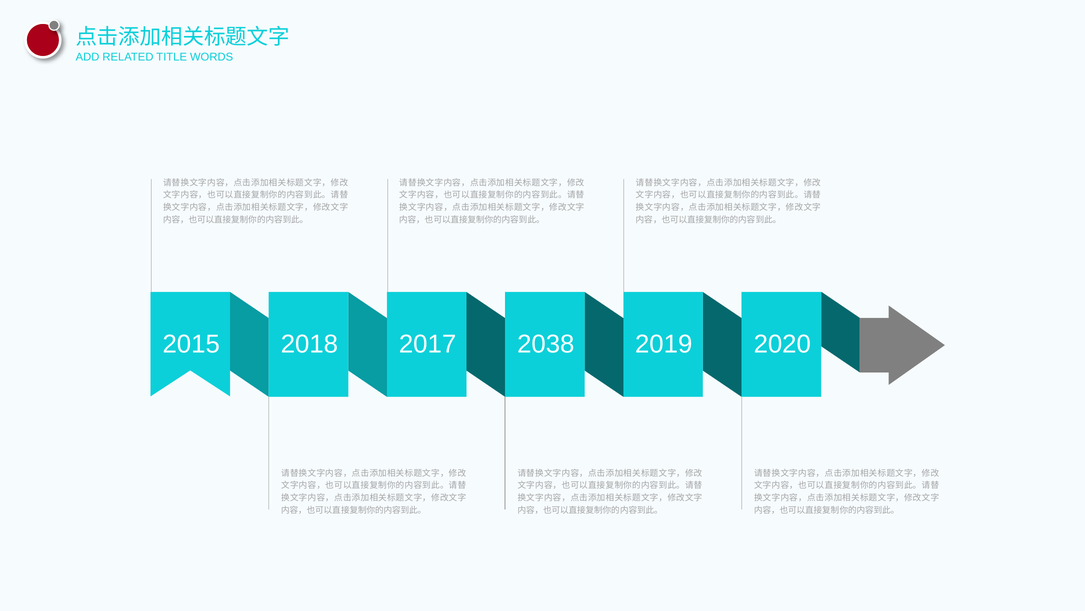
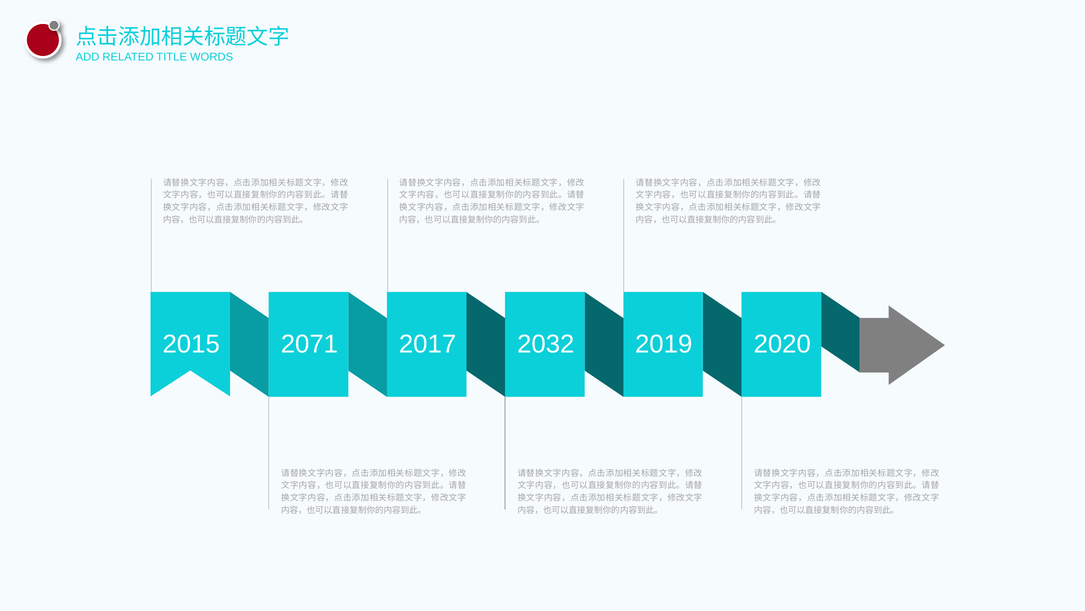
2018: 2018 -> 2071 (309, 344)
2038: 2038 -> 2032 (546, 344)
